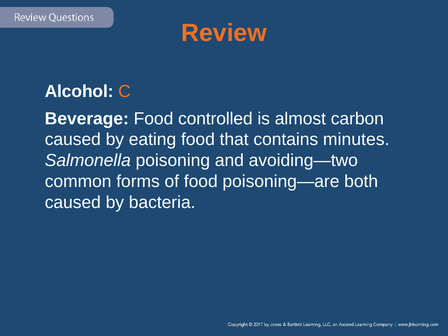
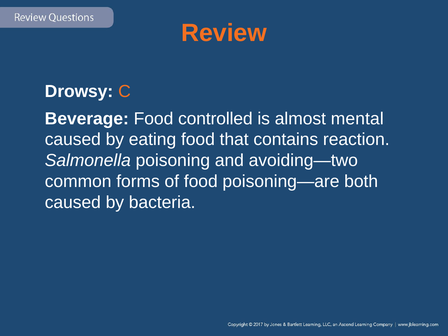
Alcohol: Alcohol -> Drowsy (79, 92)
carbon: carbon -> mental (357, 119)
minutes: minutes -> reaction (356, 140)
